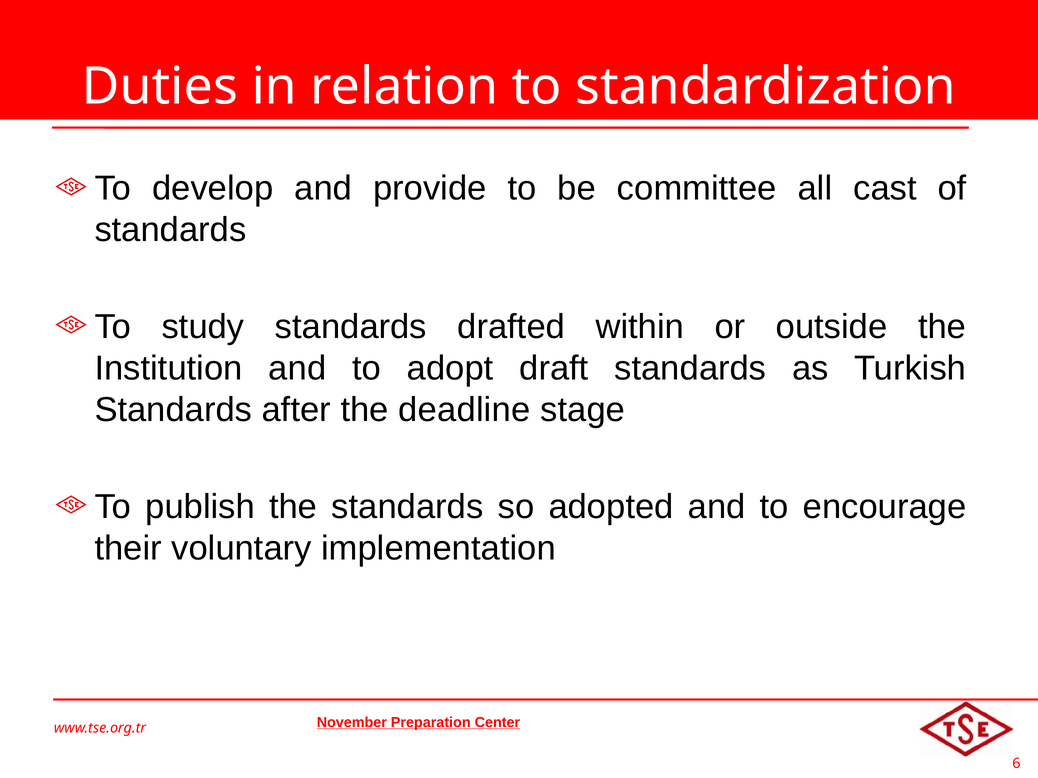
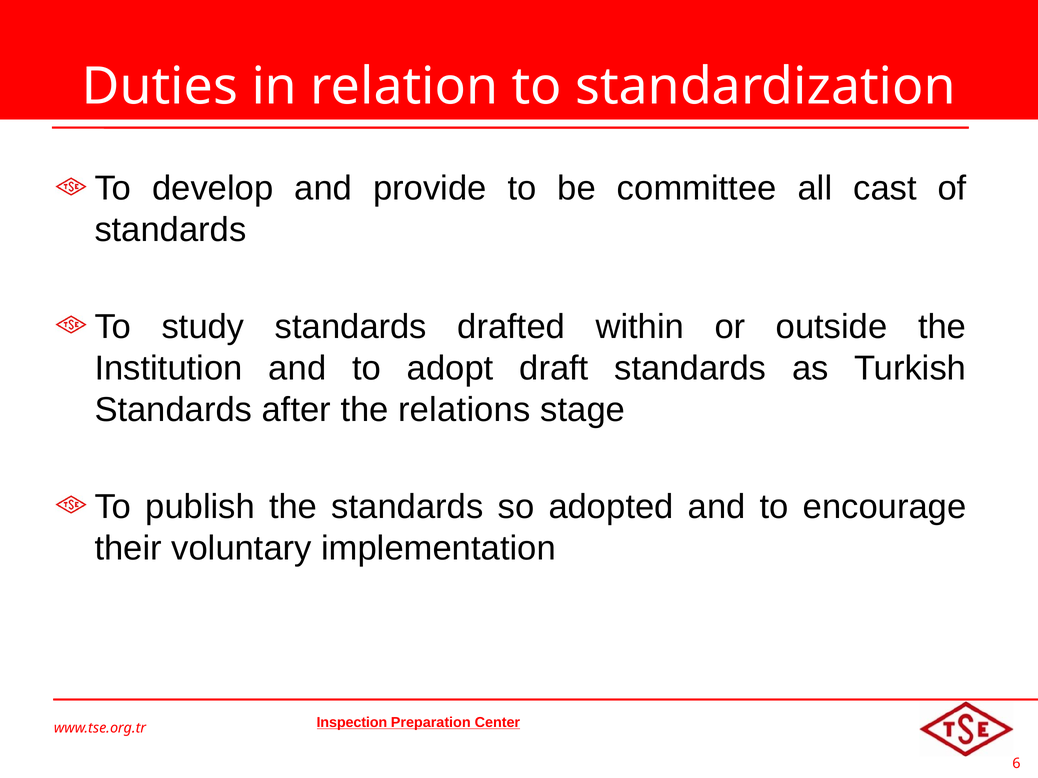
deadline: deadline -> relations (464, 410)
November: November -> Inspection (352, 723)
